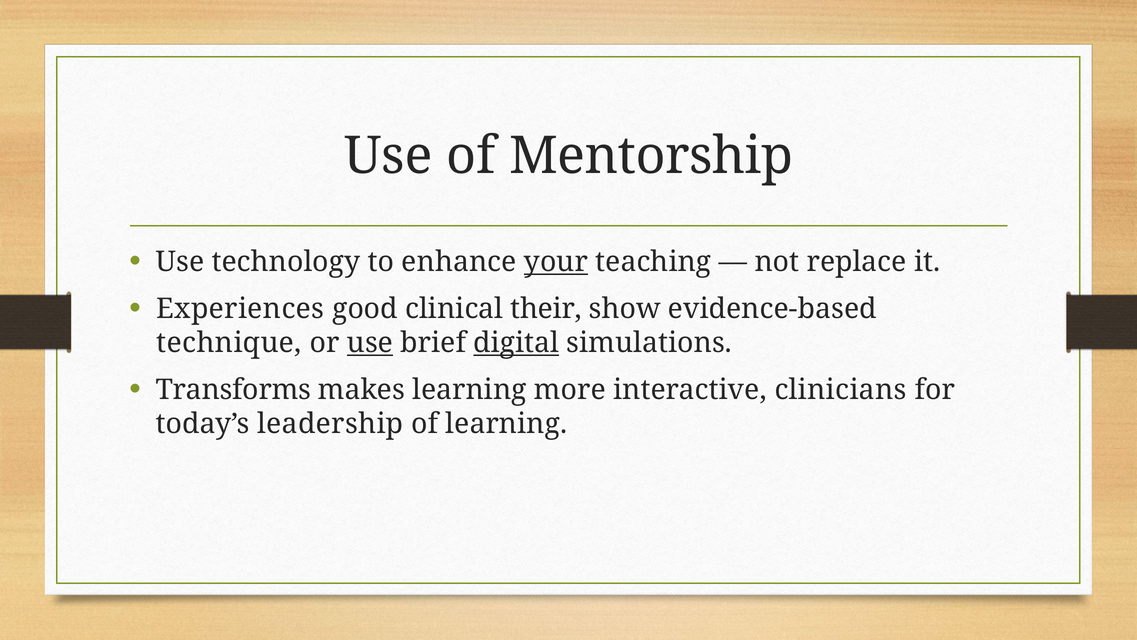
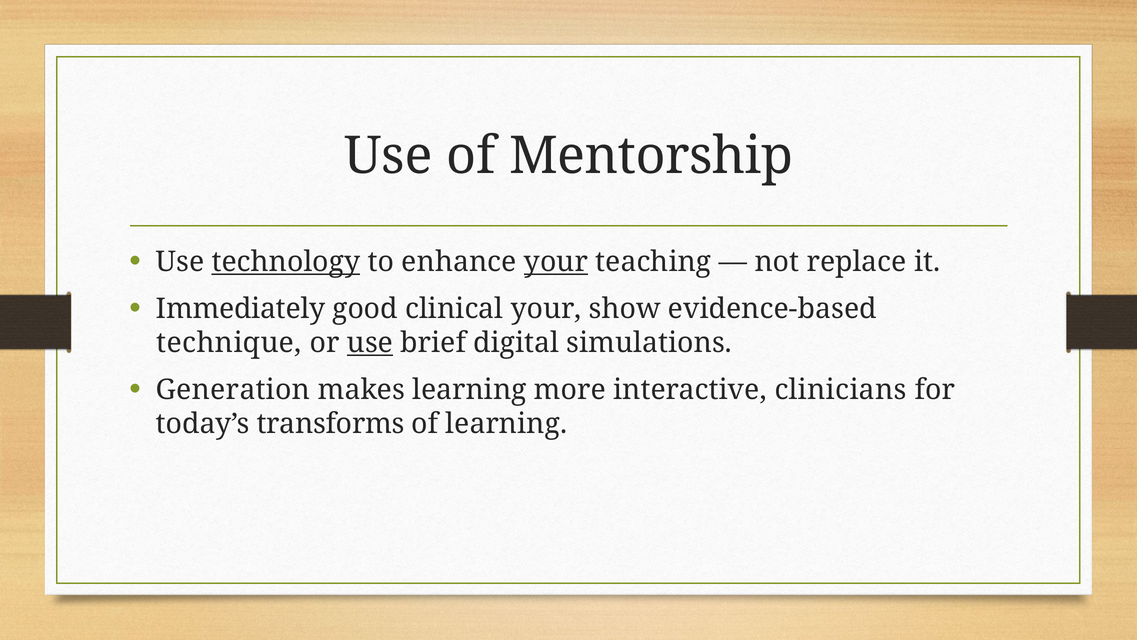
technology underline: none -> present (286, 262)
Experiences: Experiences -> Immediately (241, 309)
clinical their: their -> your (546, 309)
digital underline: present -> none (516, 343)
Transforms: Transforms -> Generation (233, 390)
leadership: leadership -> transforms (331, 424)
